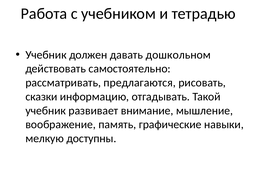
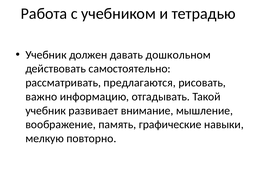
сказки: сказки -> важно (41, 97)
доступны: доступны -> повторно (91, 138)
